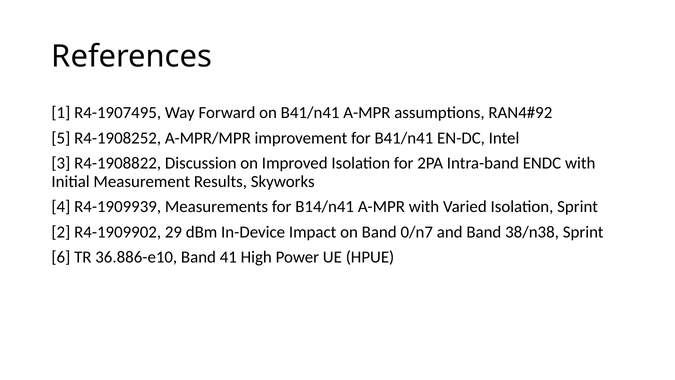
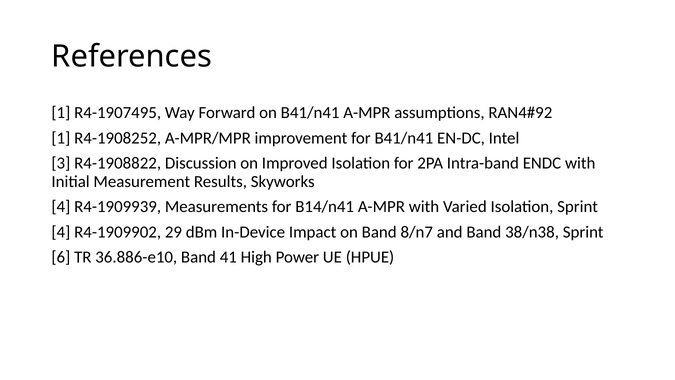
5: 5 -> 1 (61, 138)
2: 2 -> 4 (61, 232)
0/n7: 0/n7 -> 8/n7 (417, 232)
